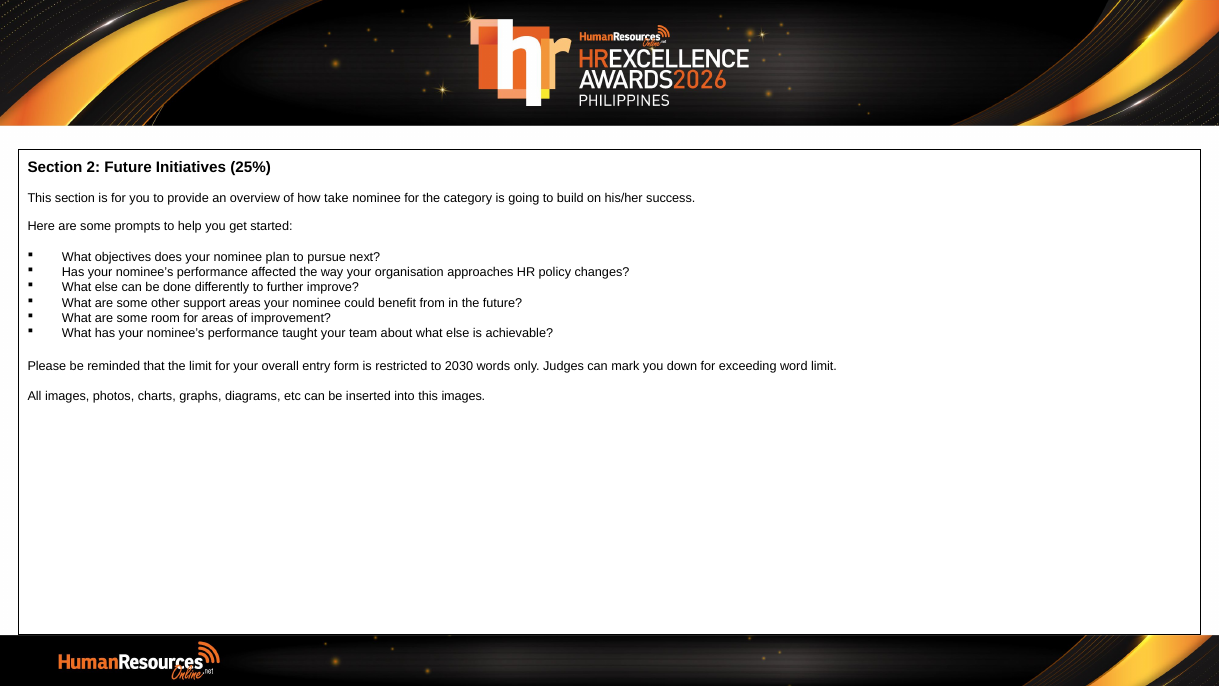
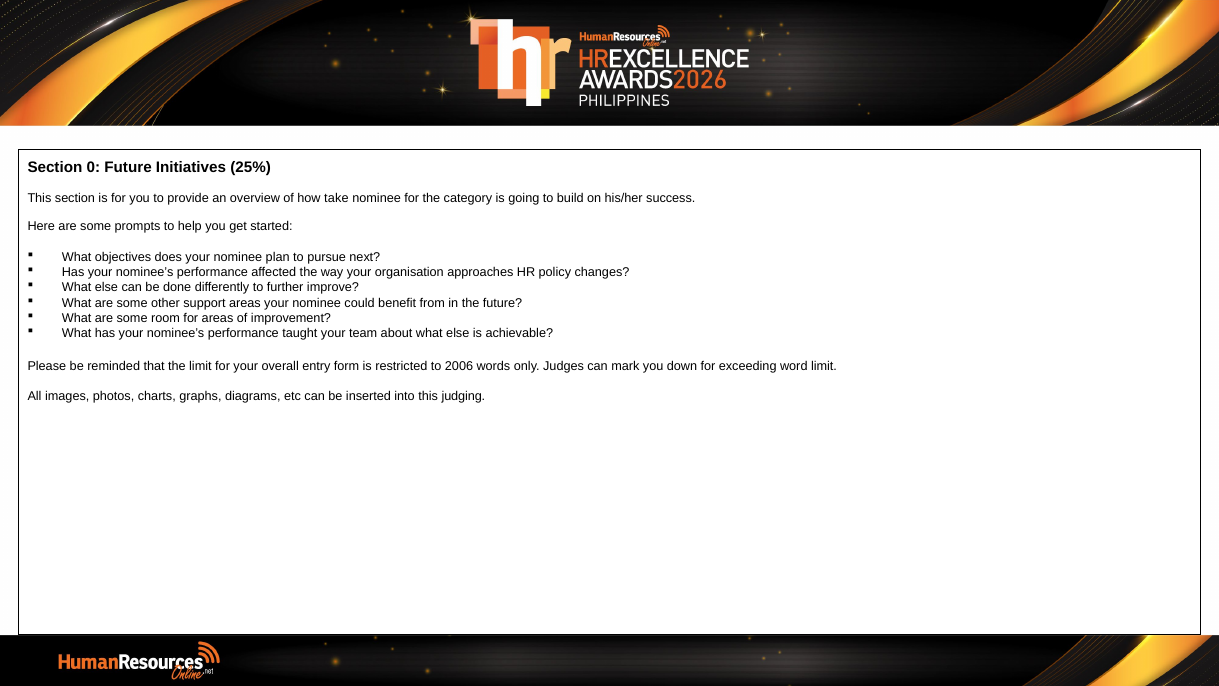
2: 2 -> 0 (93, 167)
2030: 2030 -> 2006 (459, 366)
this images: images -> judging (463, 396)
